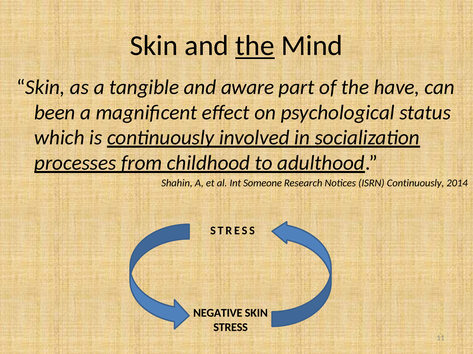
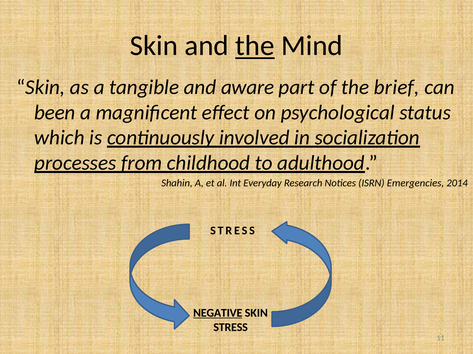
have: have -> brief (397, 87)
Someone: Someone -> Everyday (263, 183)
ISRN Continuously: Continuously -> Emergencies (415, 183)
NEGATIVE underline: none -> present (218, 314)
